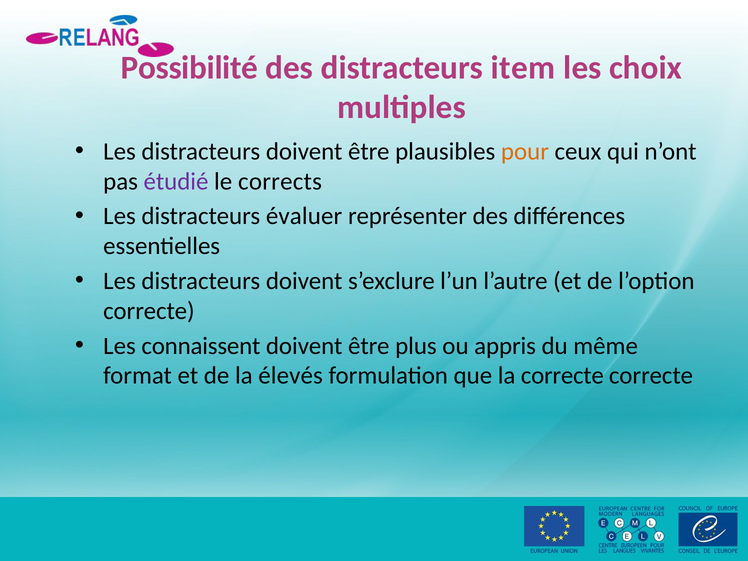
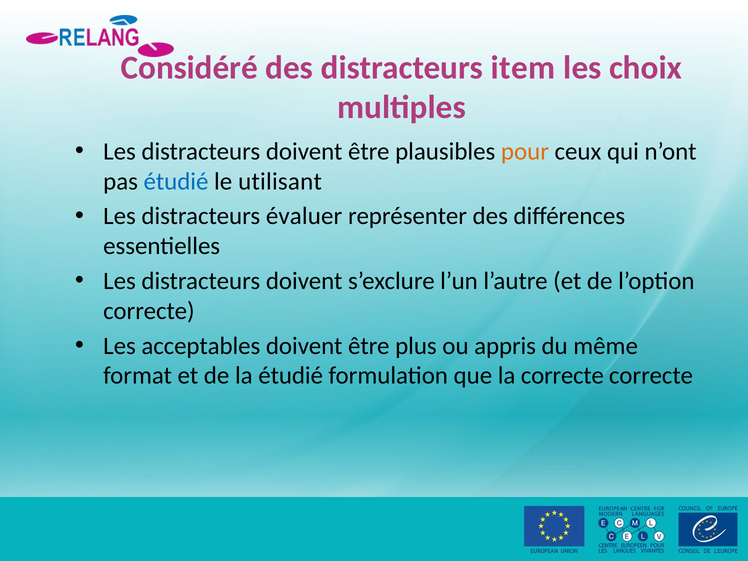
Possibilité: Possibilité -> Considéré (189, 68)
étudié colour: purple -> blue (176, 181)
corrects: corrects -> utilisant (280, 181)
connaissent: connaissent -> acceptables (201, 346)
la élevés: élevés -> étudié (291, 376)
